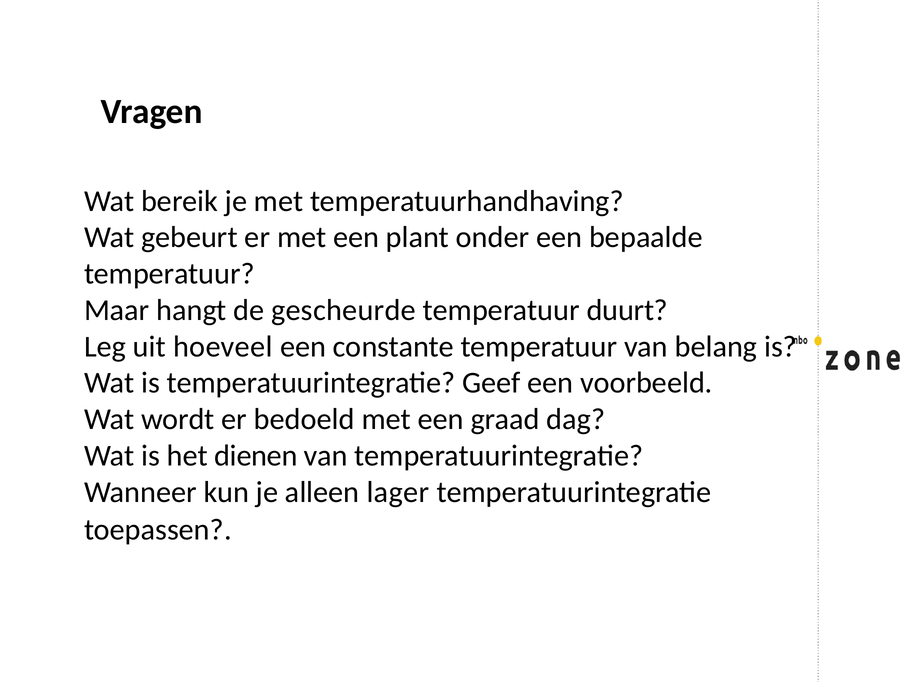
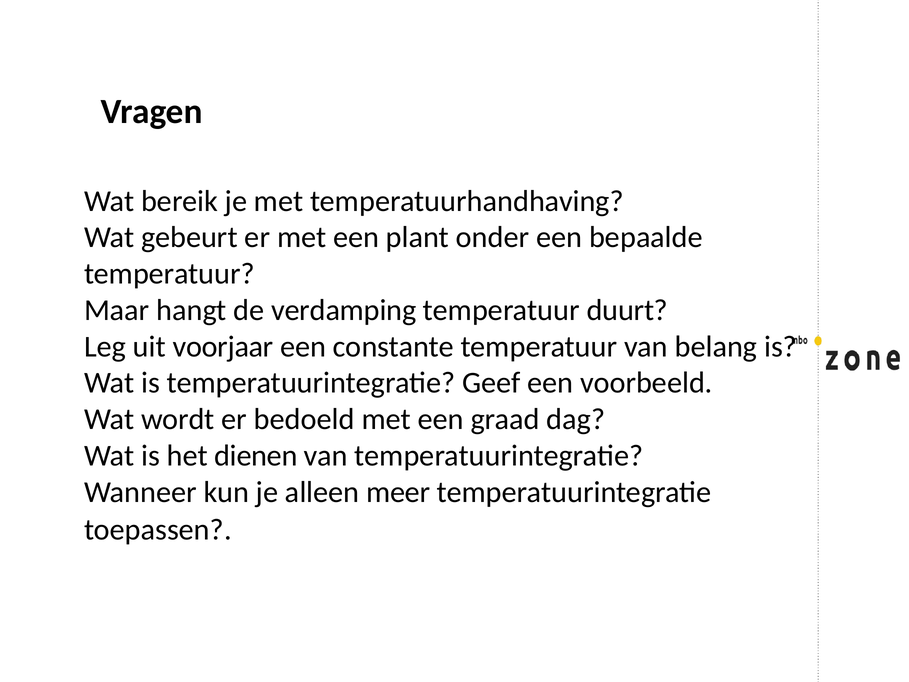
gescheurde: gescheurde -> verdamping (344, 310)
hoeveel: hoeveel -> voorjaar (223, 346)
lager: lager -> meer (398, 492)
